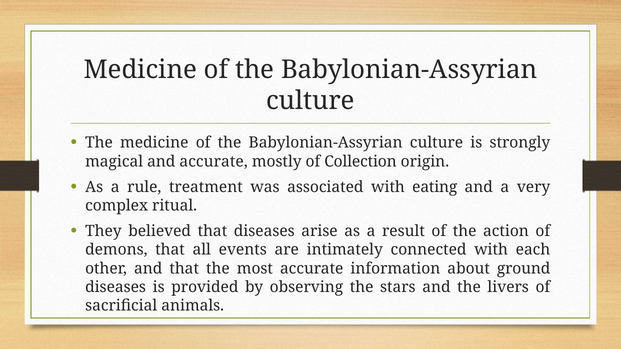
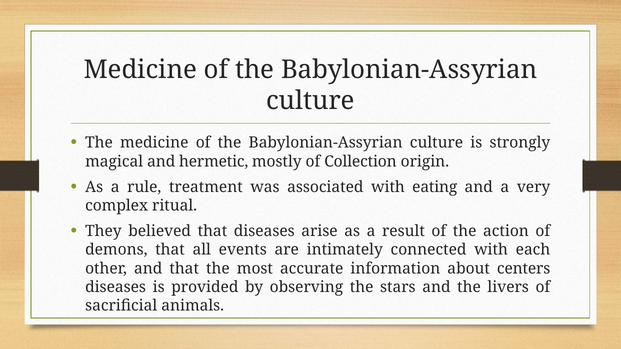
and accurate: accurate -> hermetic (214, 162)
ground: ground -> centers (524, 269)
